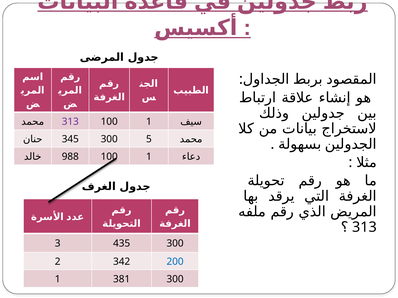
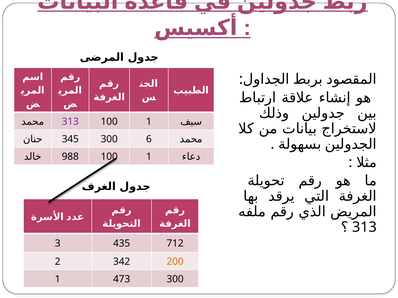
5: 5 -> 6 (149, 139)
435 300: 300 -> 712 (175, 244)
200 colour: blue -> orange (175, 262)
381: 381 -> 473 (122, 280)
